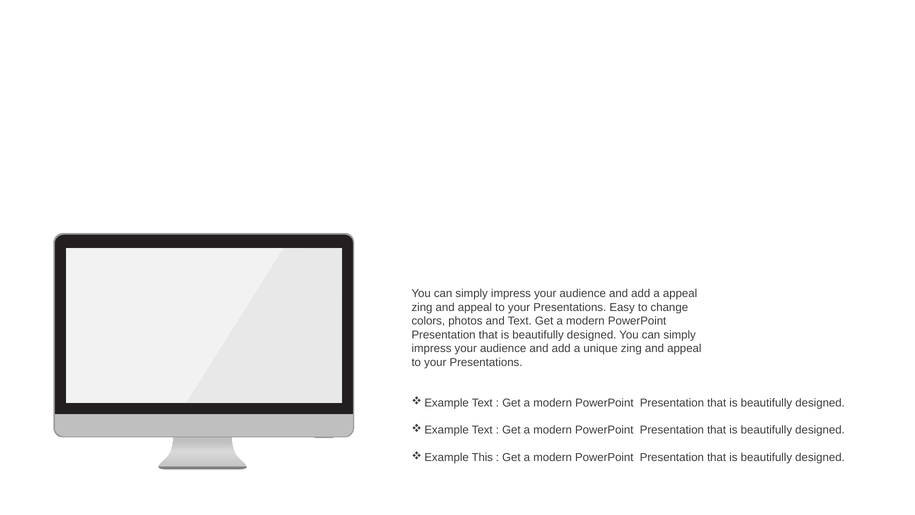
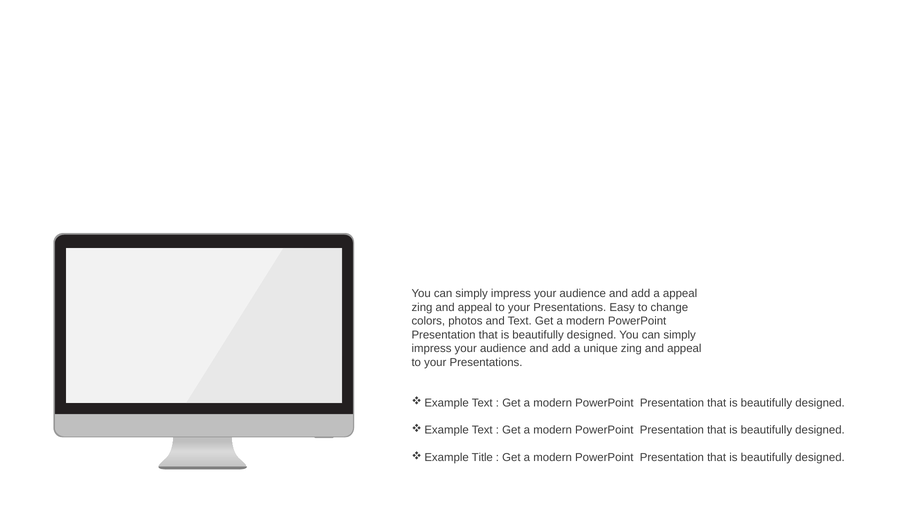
This: This -> Title (482, 457)
